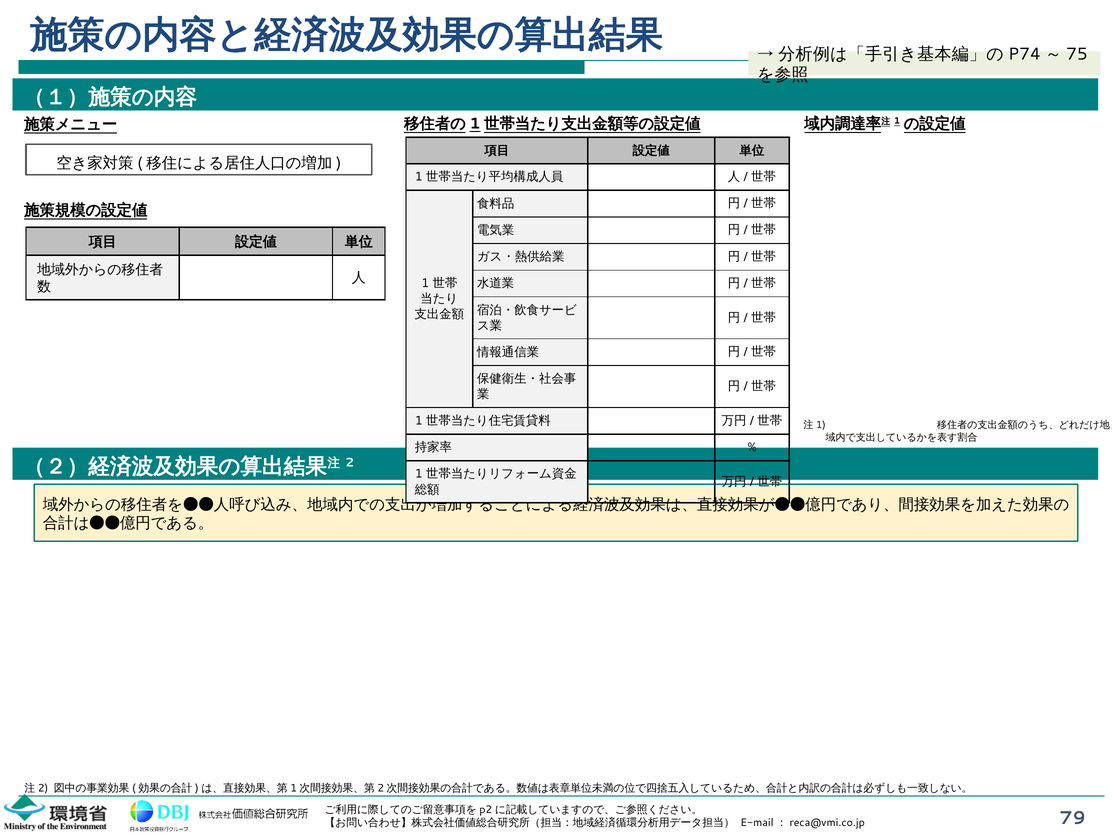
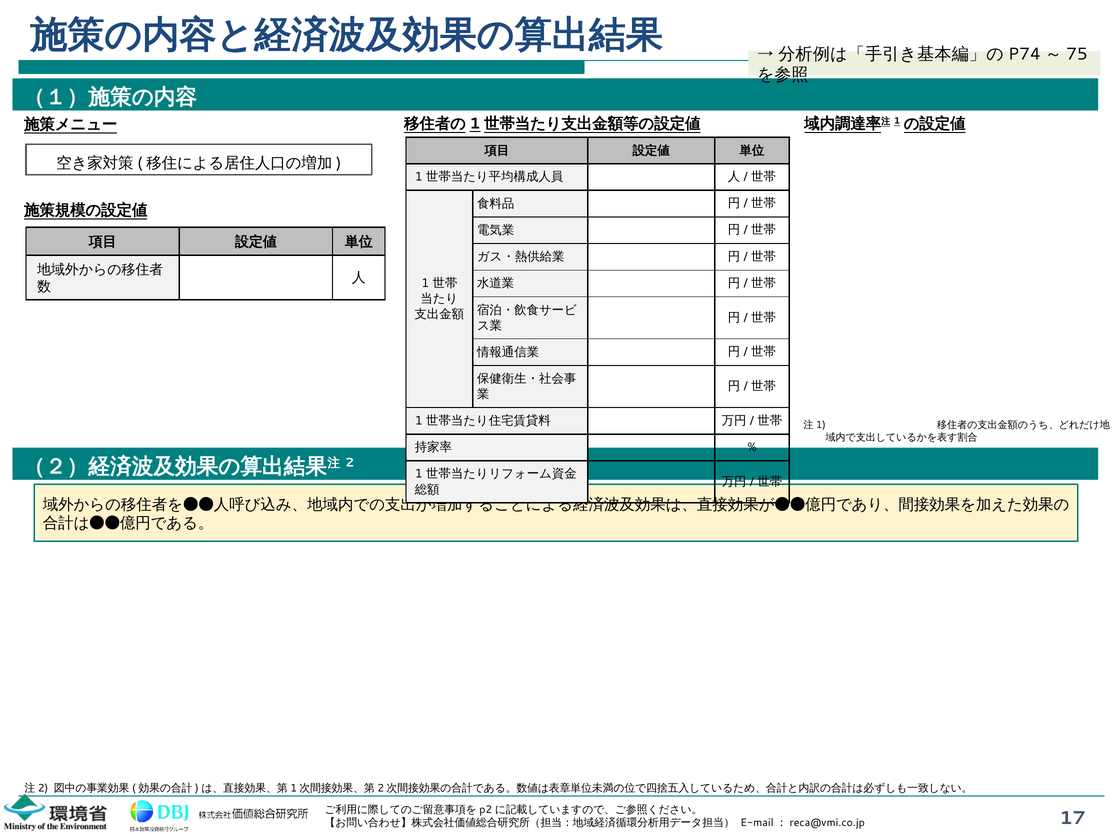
79: 79 -> 17 (1073, 818)
